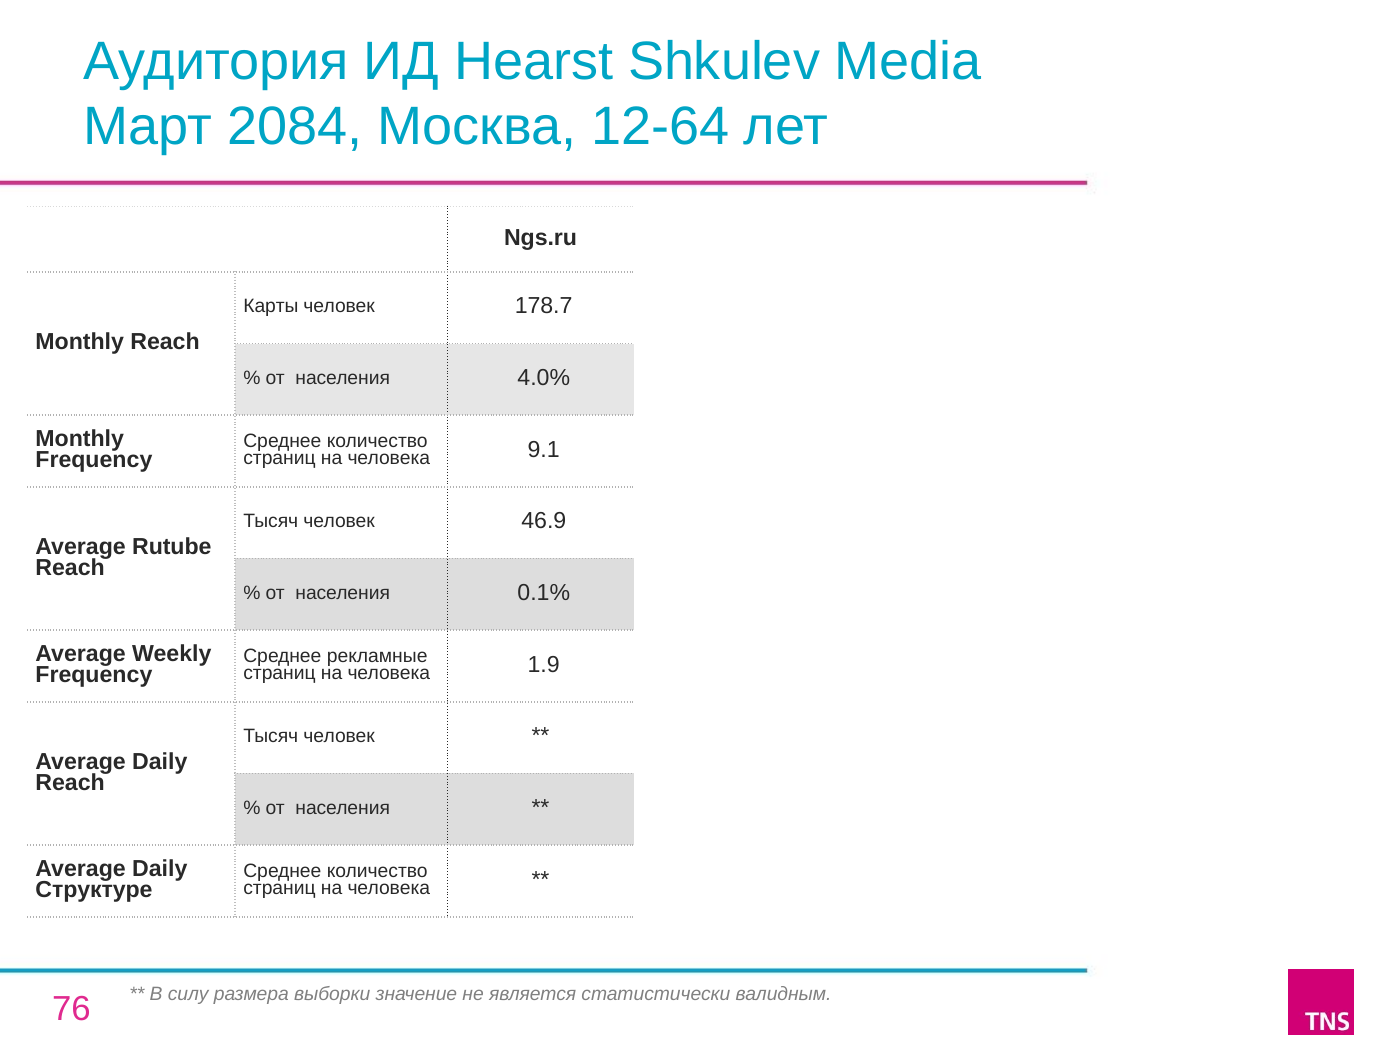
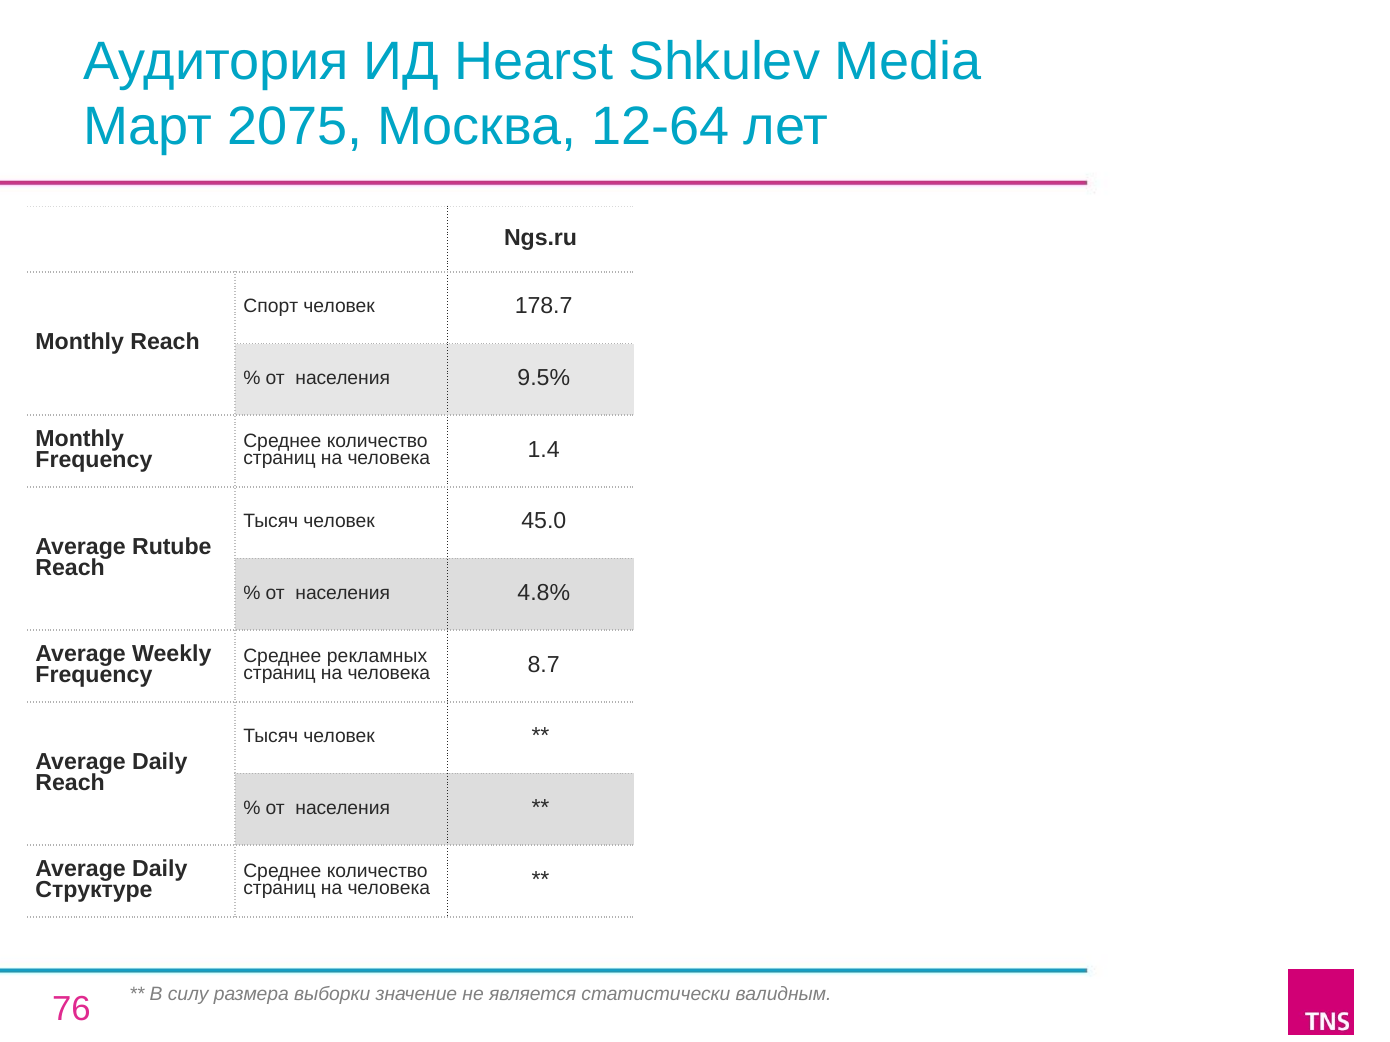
2084: 2084 -> 2075 (295, 127)
Карты: Карты -> Спорт (271, 307)
4.0%: 4.0% -> 9.5% (544, 378)
9.1: 9.1 -> 1.4 (544, 450)
46.9: 46.9 -> 45.0 (544, 521)
0.1%: 0.1% -> 4.8% (544, 593)
рекламные: рекламные -> рекламных (377, 656)
1.9: 1.9 -> 8.7 (544, 665)
